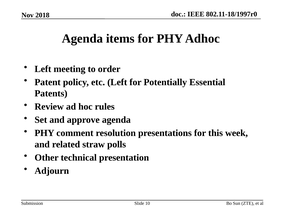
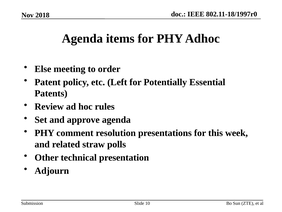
Left: Left -> Else (43, 69)
